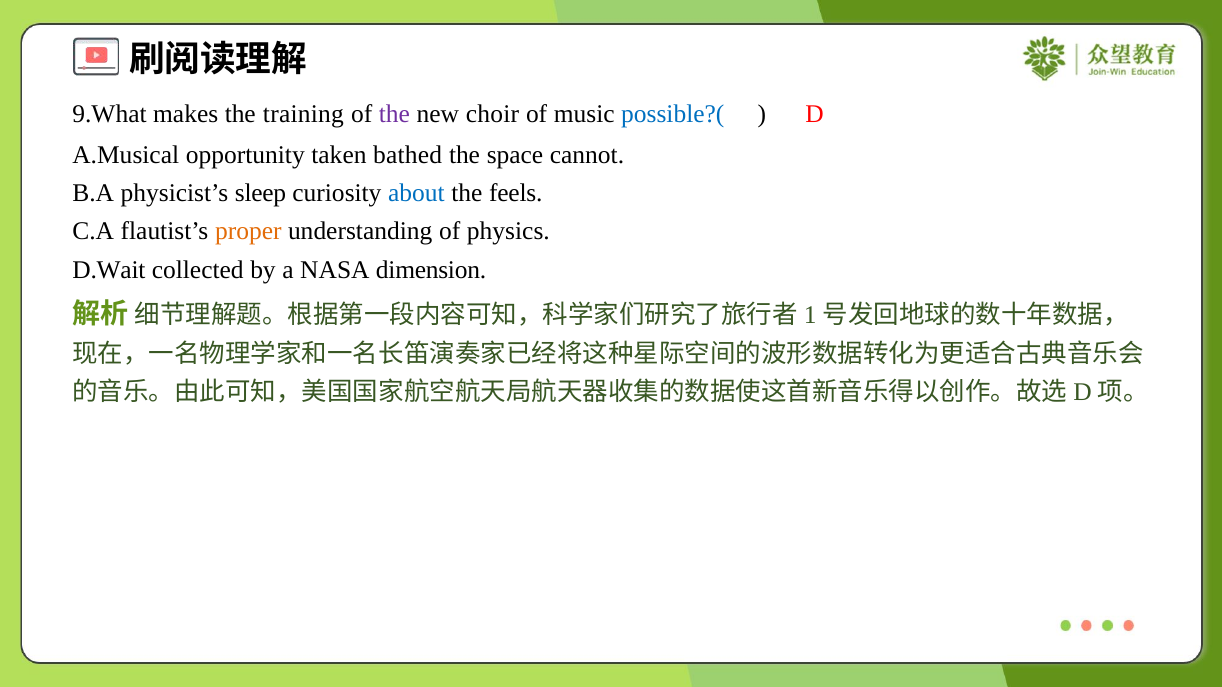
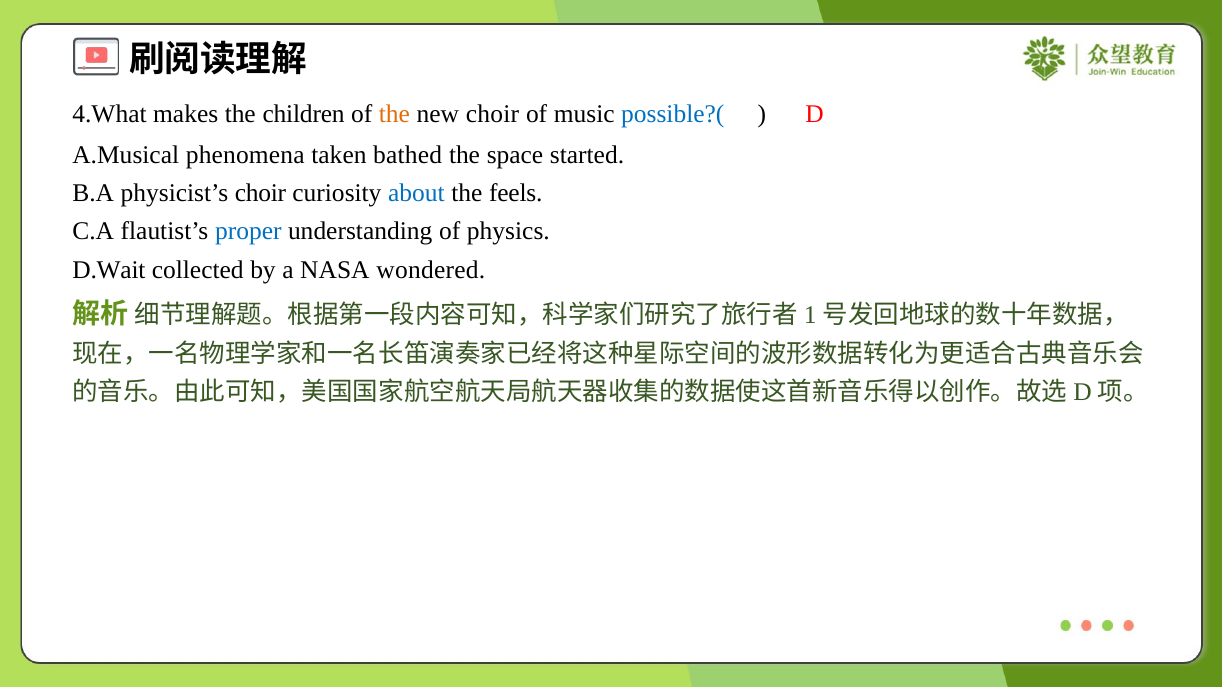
9.What: 9.What -> 4.What (109, 114)
training: training -> children (304, 114)
the colour: purple -> orange (394, 114)
opportunity: opportunity -> phenomena (245, 155)
cannot: cannot -> started (587, 155)
physicist’s sleep: sleep -> choir (260, 193)
proper colour: orange -> blue (248, 232)
dimension: dimension -> wondered (431, 270)
